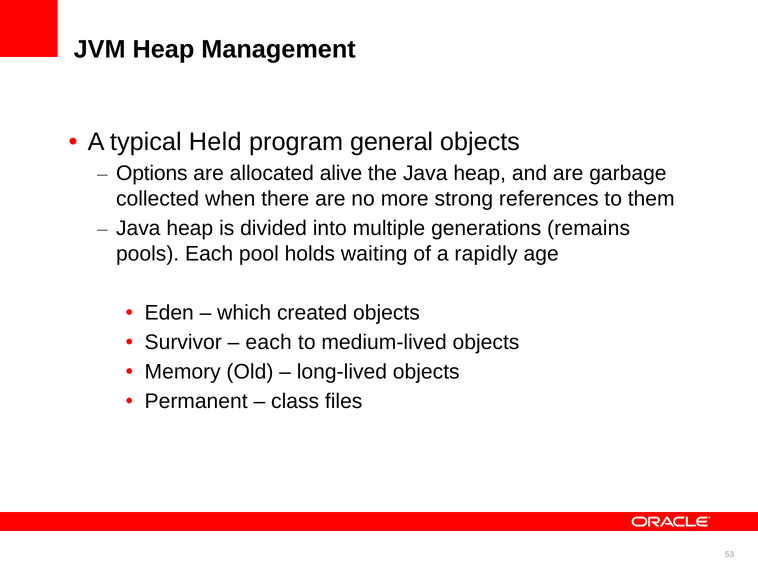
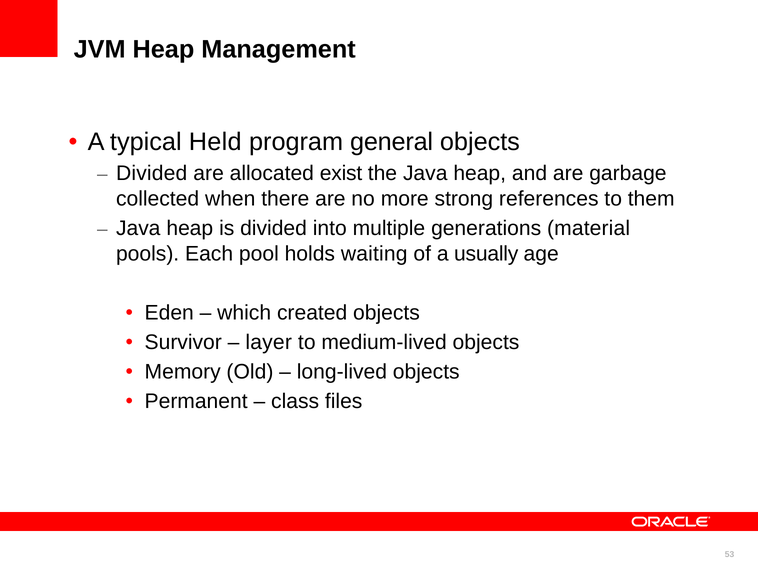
Options: Options -> Divided (152, 173)
alive: alive -> exist (341, 173)
remains: remains -> material (589, 228)
rapidly: rapidly -> usually (486, 253)
each: each -> layer (269, 342)
